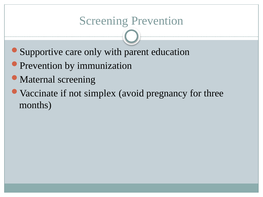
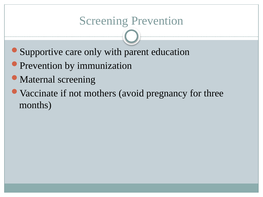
simplex: simplex -> mothers (100, 93)
